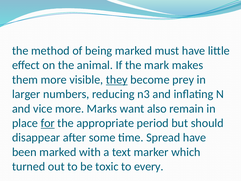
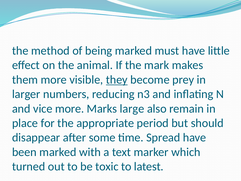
want: want -> large (132, 108)
for underline: present -> none (48, 123)
every: every -> latest (149, 166)
